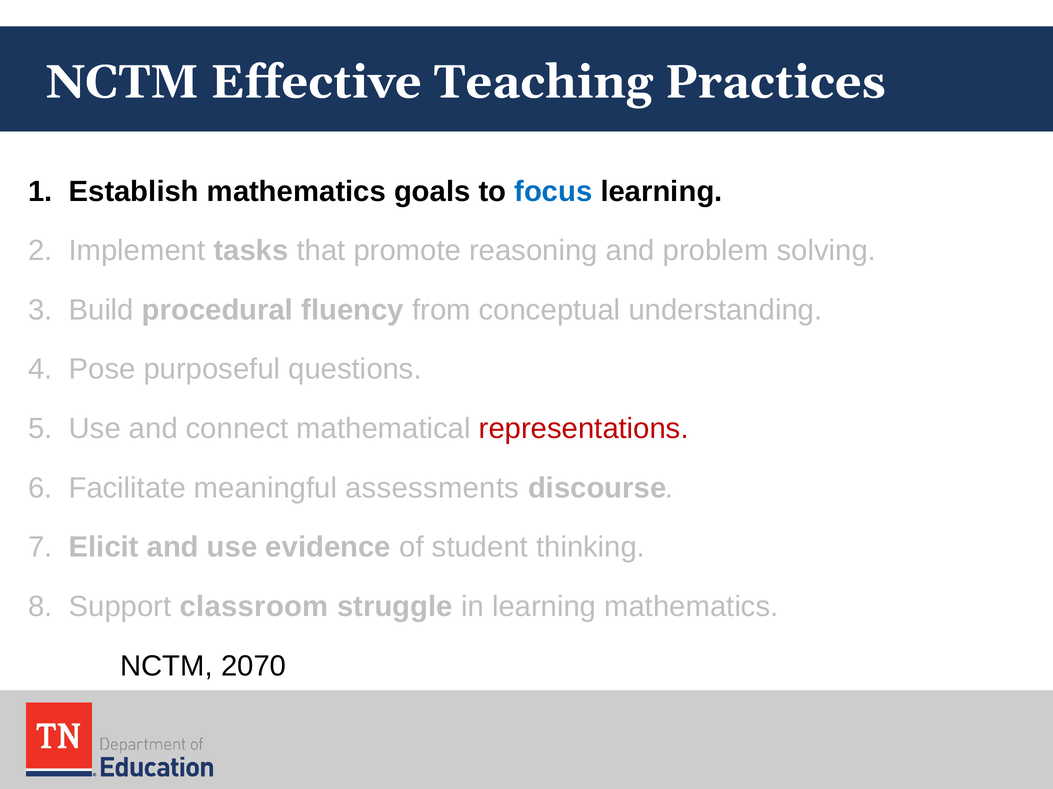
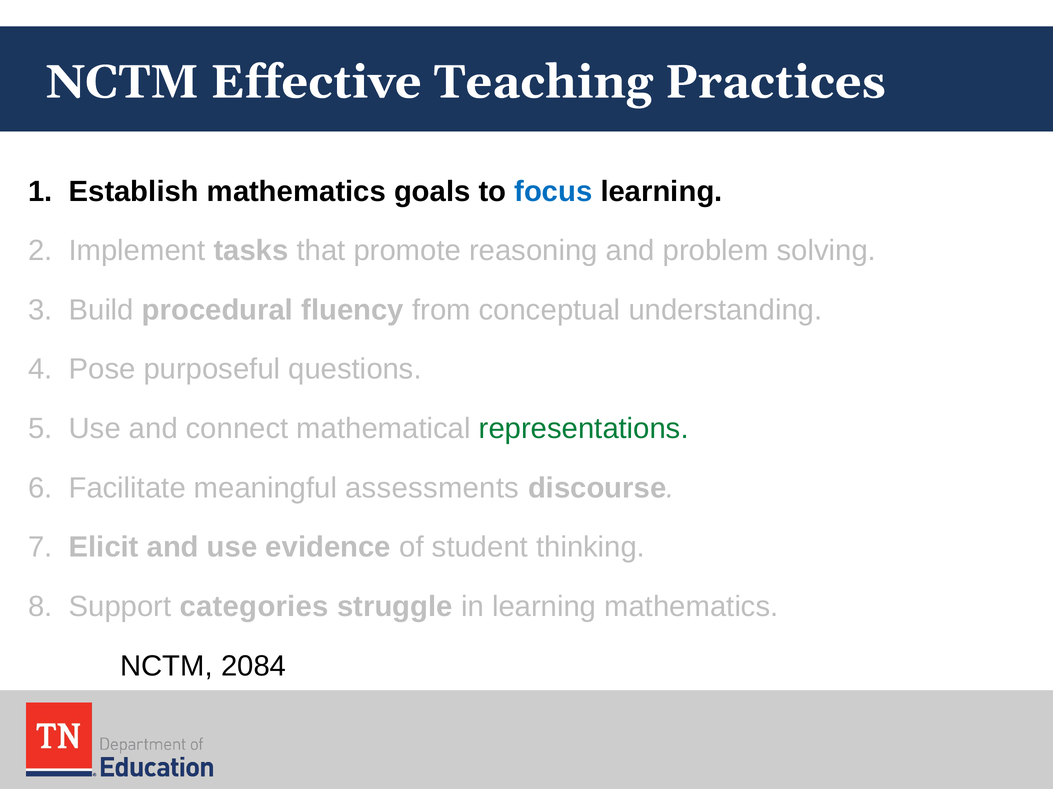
representations colour: red -> green (584, 429)
classroom: classroom -> categories (254, 607)
2070: 2070 -> 2084 (254, 667)
